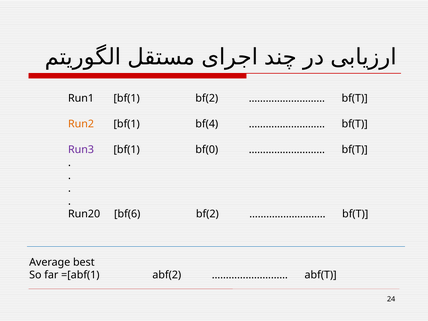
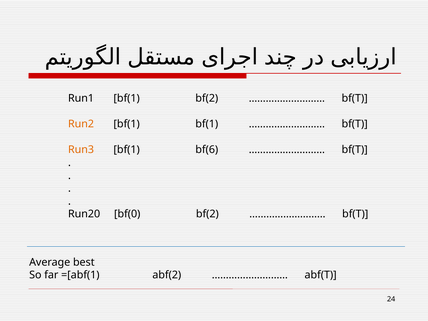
bf(1 bf(4: bf(4 -> bf(1 (207, 124)
Run3 colour: purple -> orange (81, 150)
bf(0: bf(0 -> bf(6 (207, 150)
bf(6: bf(6 -> bf(0 (127, 214)
